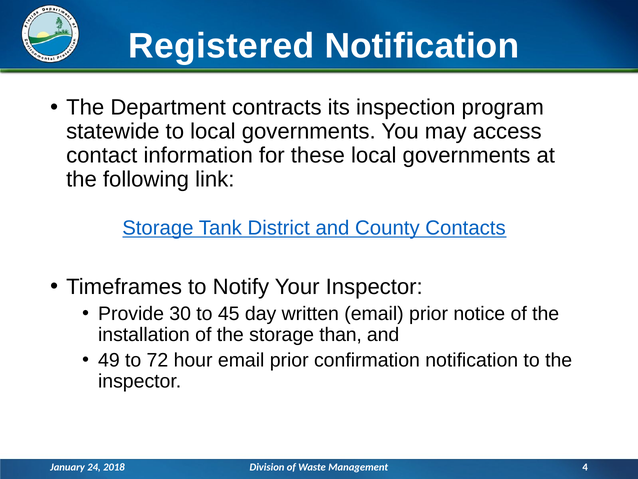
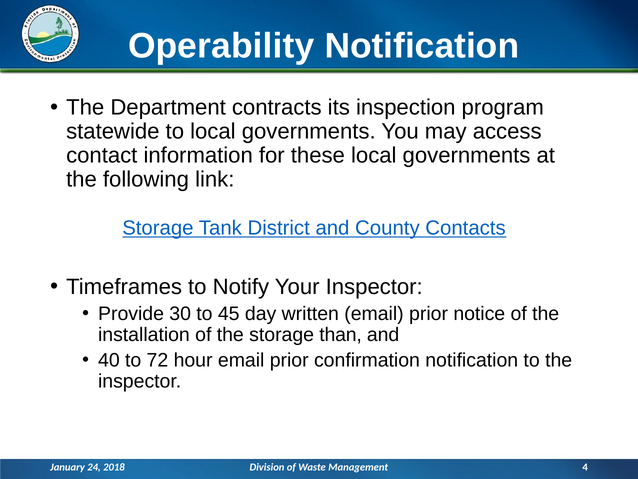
Registered: Registered -> Operability (221, 46)
49: 49 -> 40 (109, 360)
